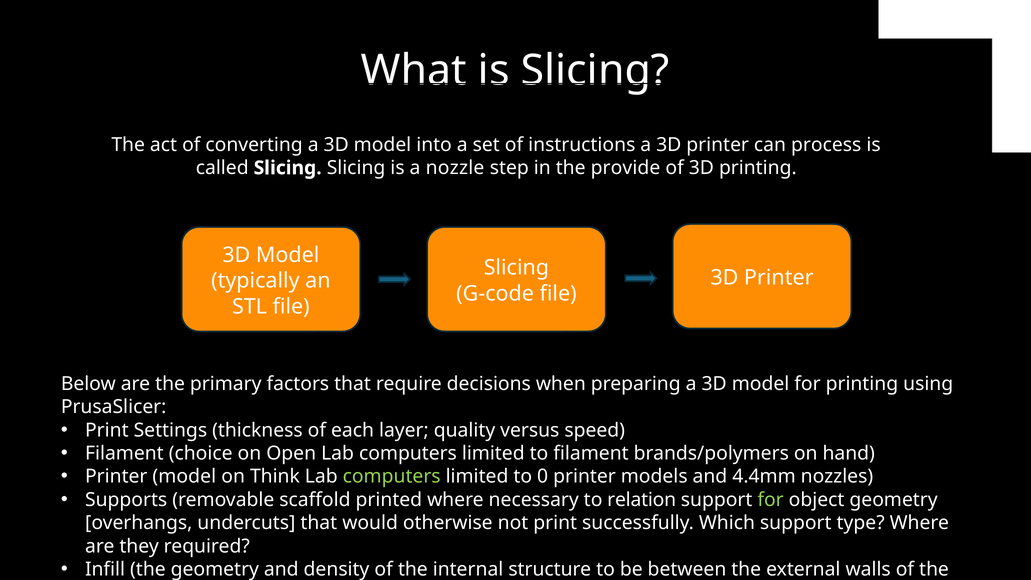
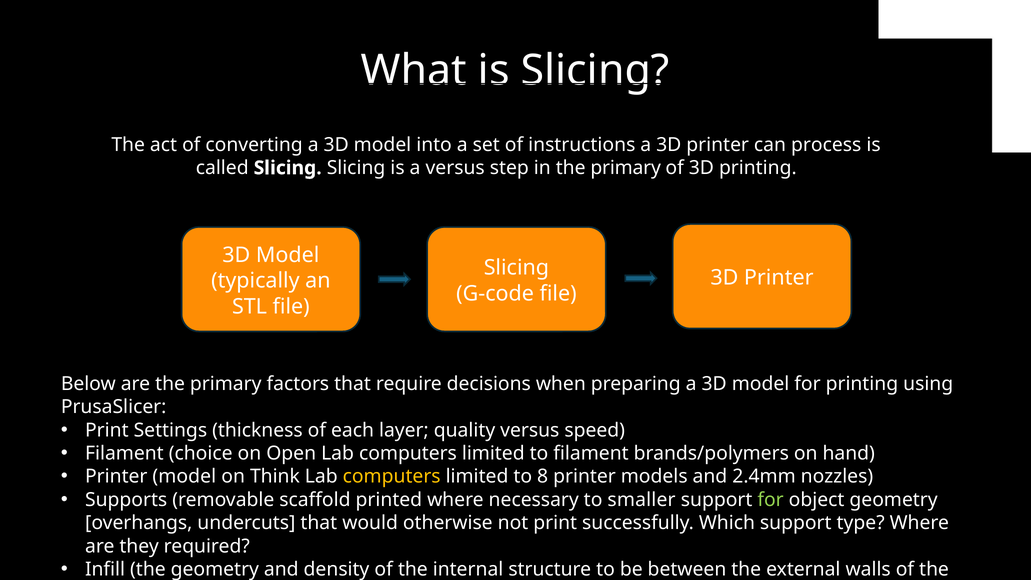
a nozzle: nozzle -> versus (455, 168)
in the provide: provide -> primary (626, 168)
computers colour: light green -> yellow (392, 477)
0: 0 -> 8 (543, 477)
4.4mm: 4.4mm -> 2.4mm (764, 477)
relation: relation -> smaller (642, 500)
